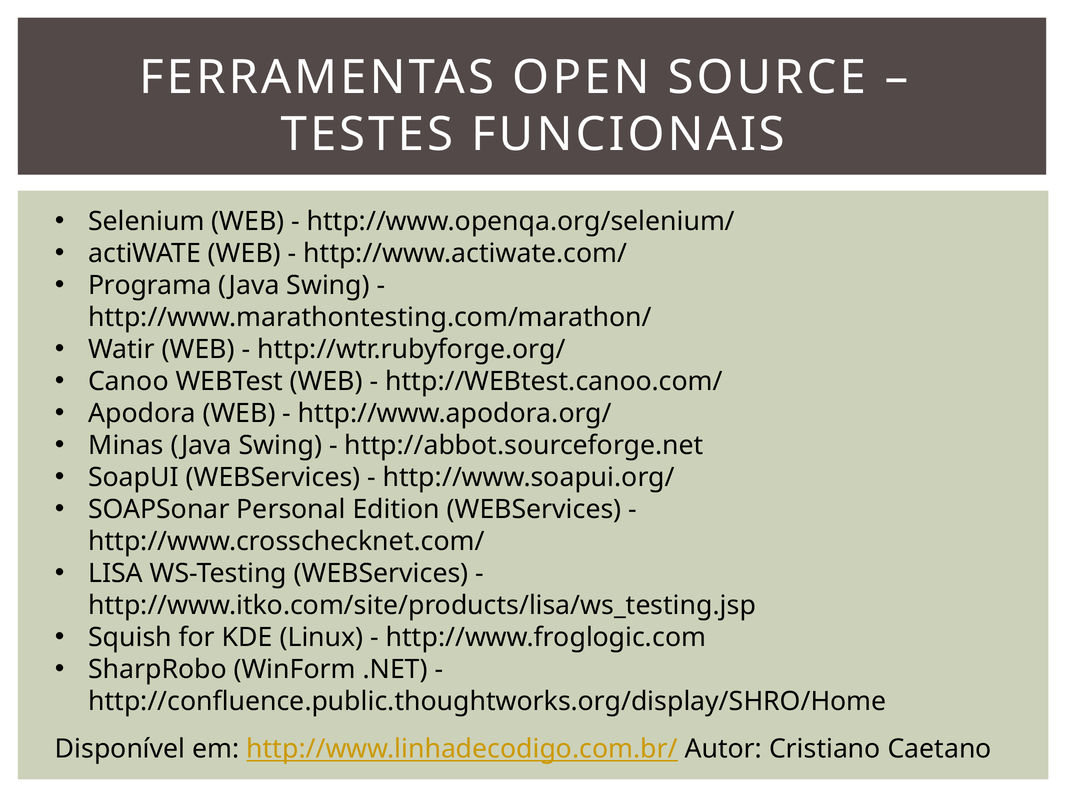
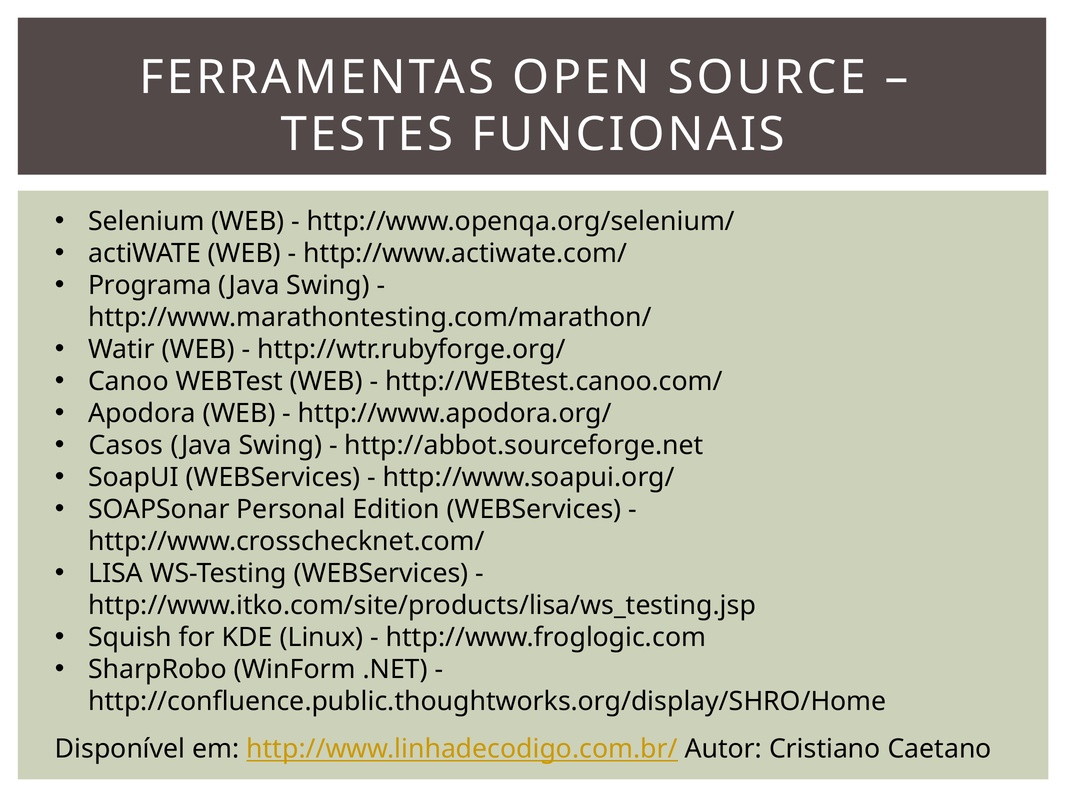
Minas: Minas -> Casos (126, 445)
